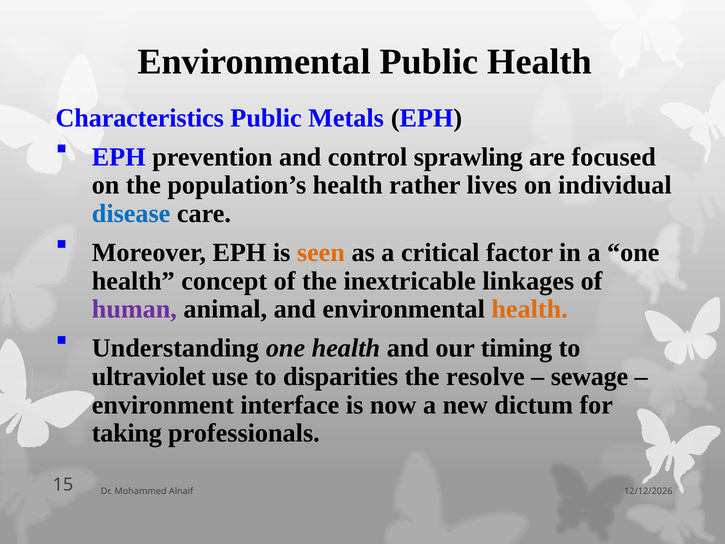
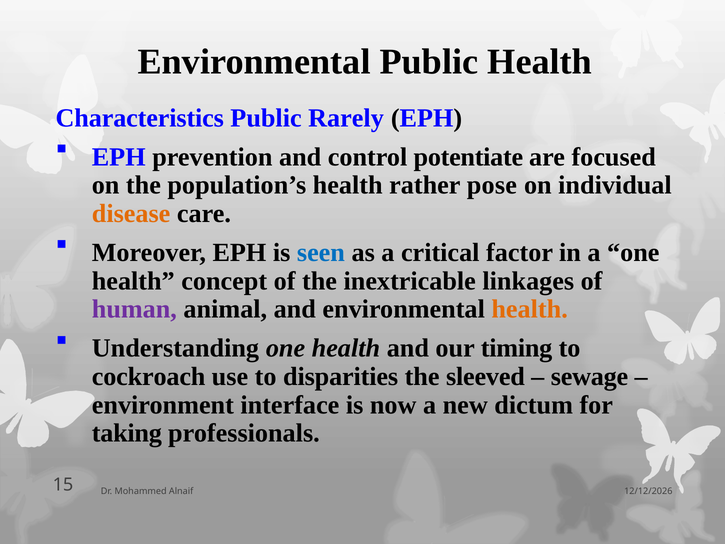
Metals: Metals -> Rarely (346, 118)
sprawling: sprawling -> potentiate (468, 157)
lives: lives -> pose (492, 185)
disease colour: blue -> orange (131, 213)
seen colour: orange -> blue (321, 253)
ultraviolet: ultraviolet -> cockroach (149, 376)
resolve: resolve -> sleeved (485, 376)
